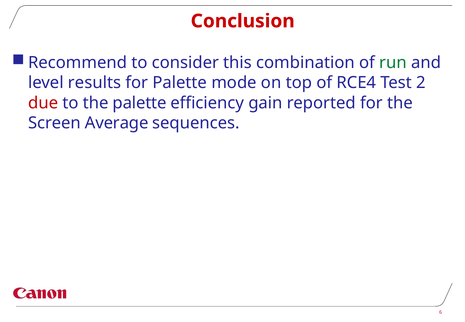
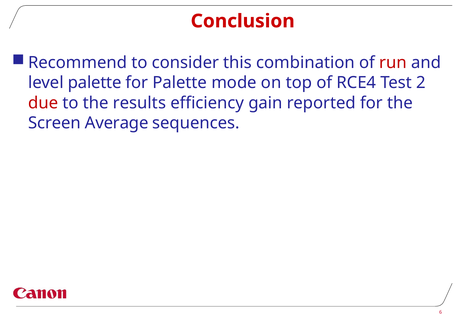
run colour: green -> red (393, 63)
level results: results -> palette (95, 83)
the palette: palette -> results (139, 103)
